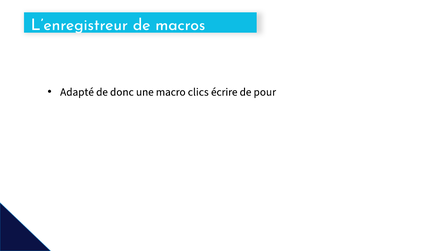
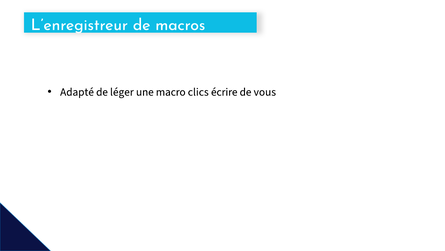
donc: donc -> léger (122, 92)
pour: pour -> vous (265, 92)
